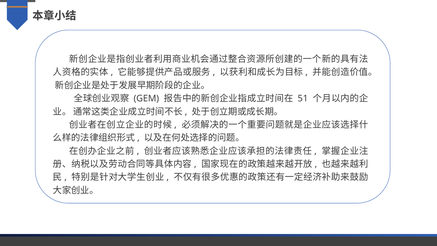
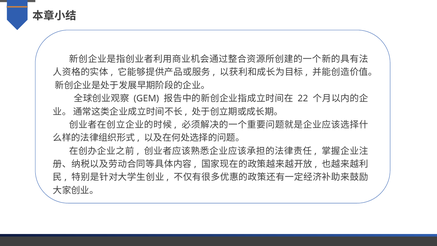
51: 51 -> 22 (303, 98)
